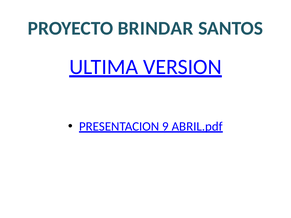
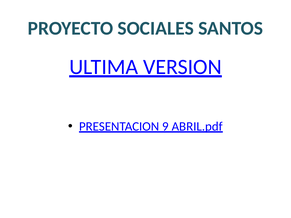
BRINDAR: BRINDAR -> SOCIALES (156, 28)
